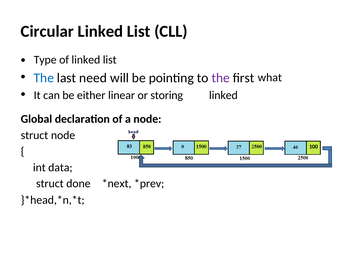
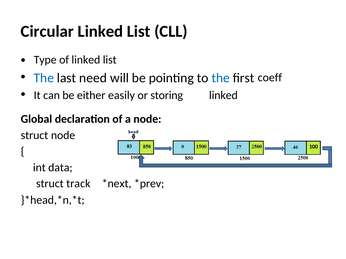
the colour: purple -> blue (221, 78)
what: what -> coeff (270, 78)
linear: linear -> easily (122, 95)
done: done -> track (78, 184)
